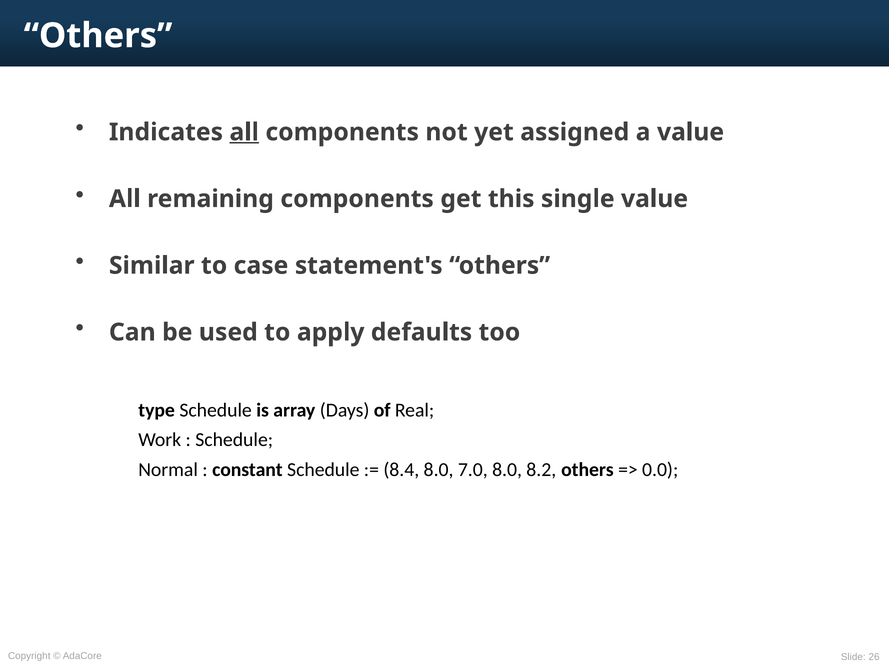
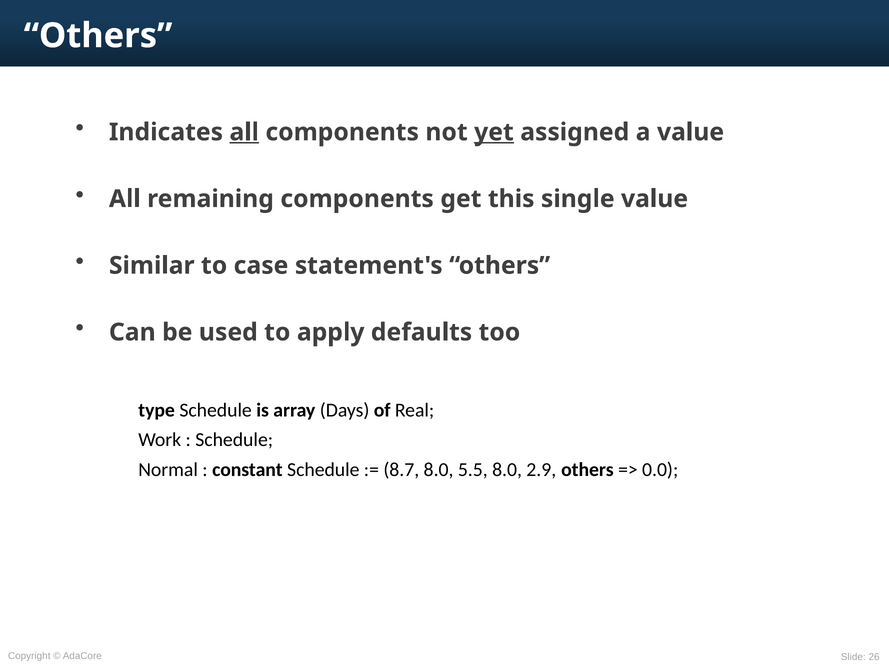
yet underline: none -> present (494, 132)
8.4: 8.4 -> 8.7 (401, 469)
7.0: 7.0 -> 5.5 (473, 469)
8.2: 8.2 -> 2.9 (541, 469)
